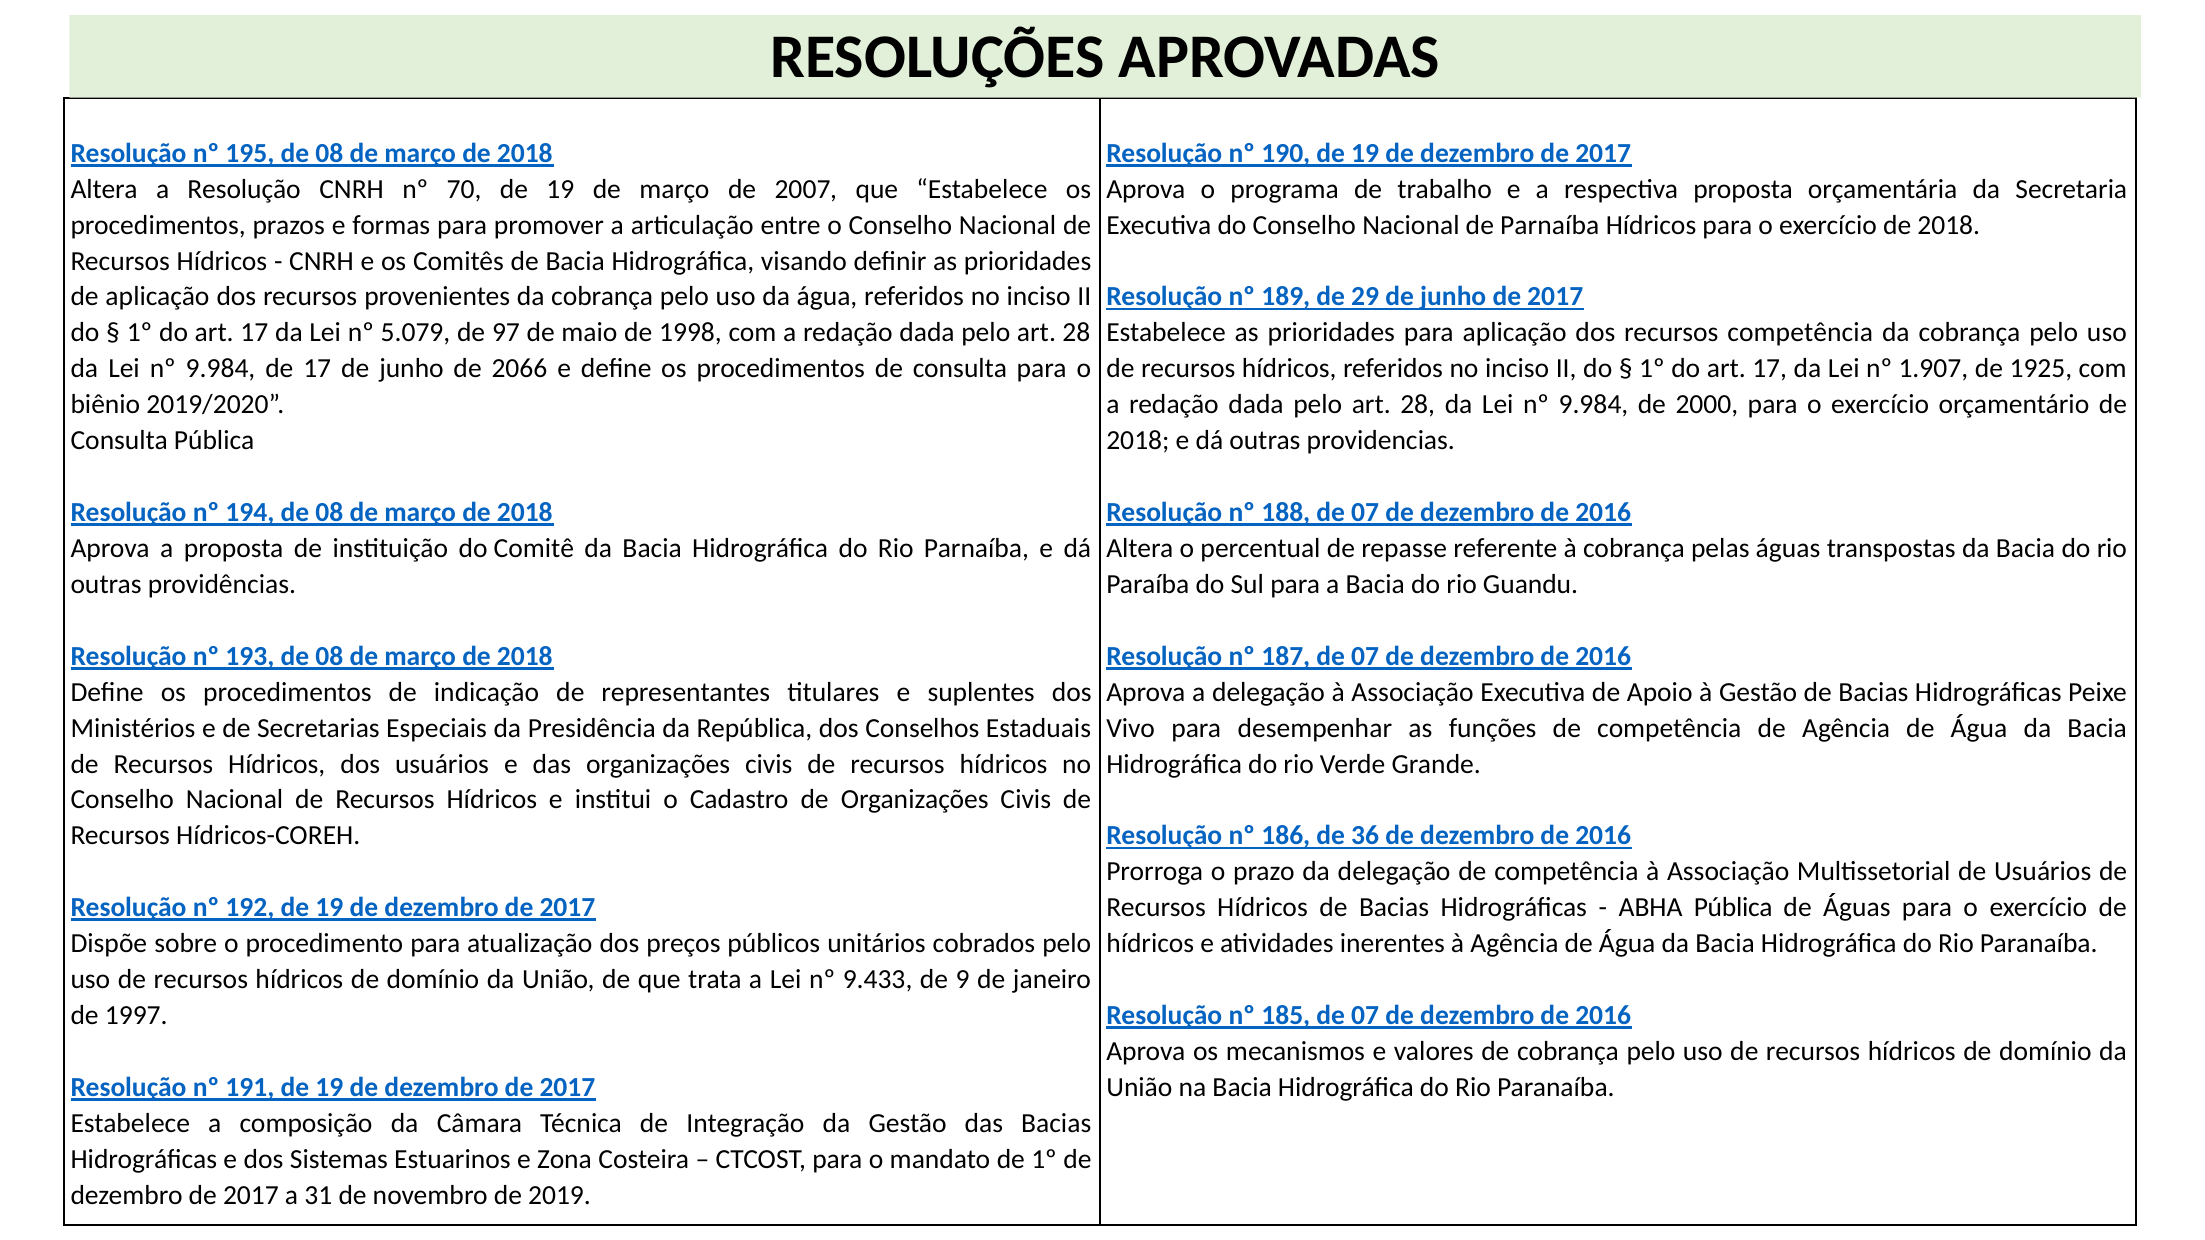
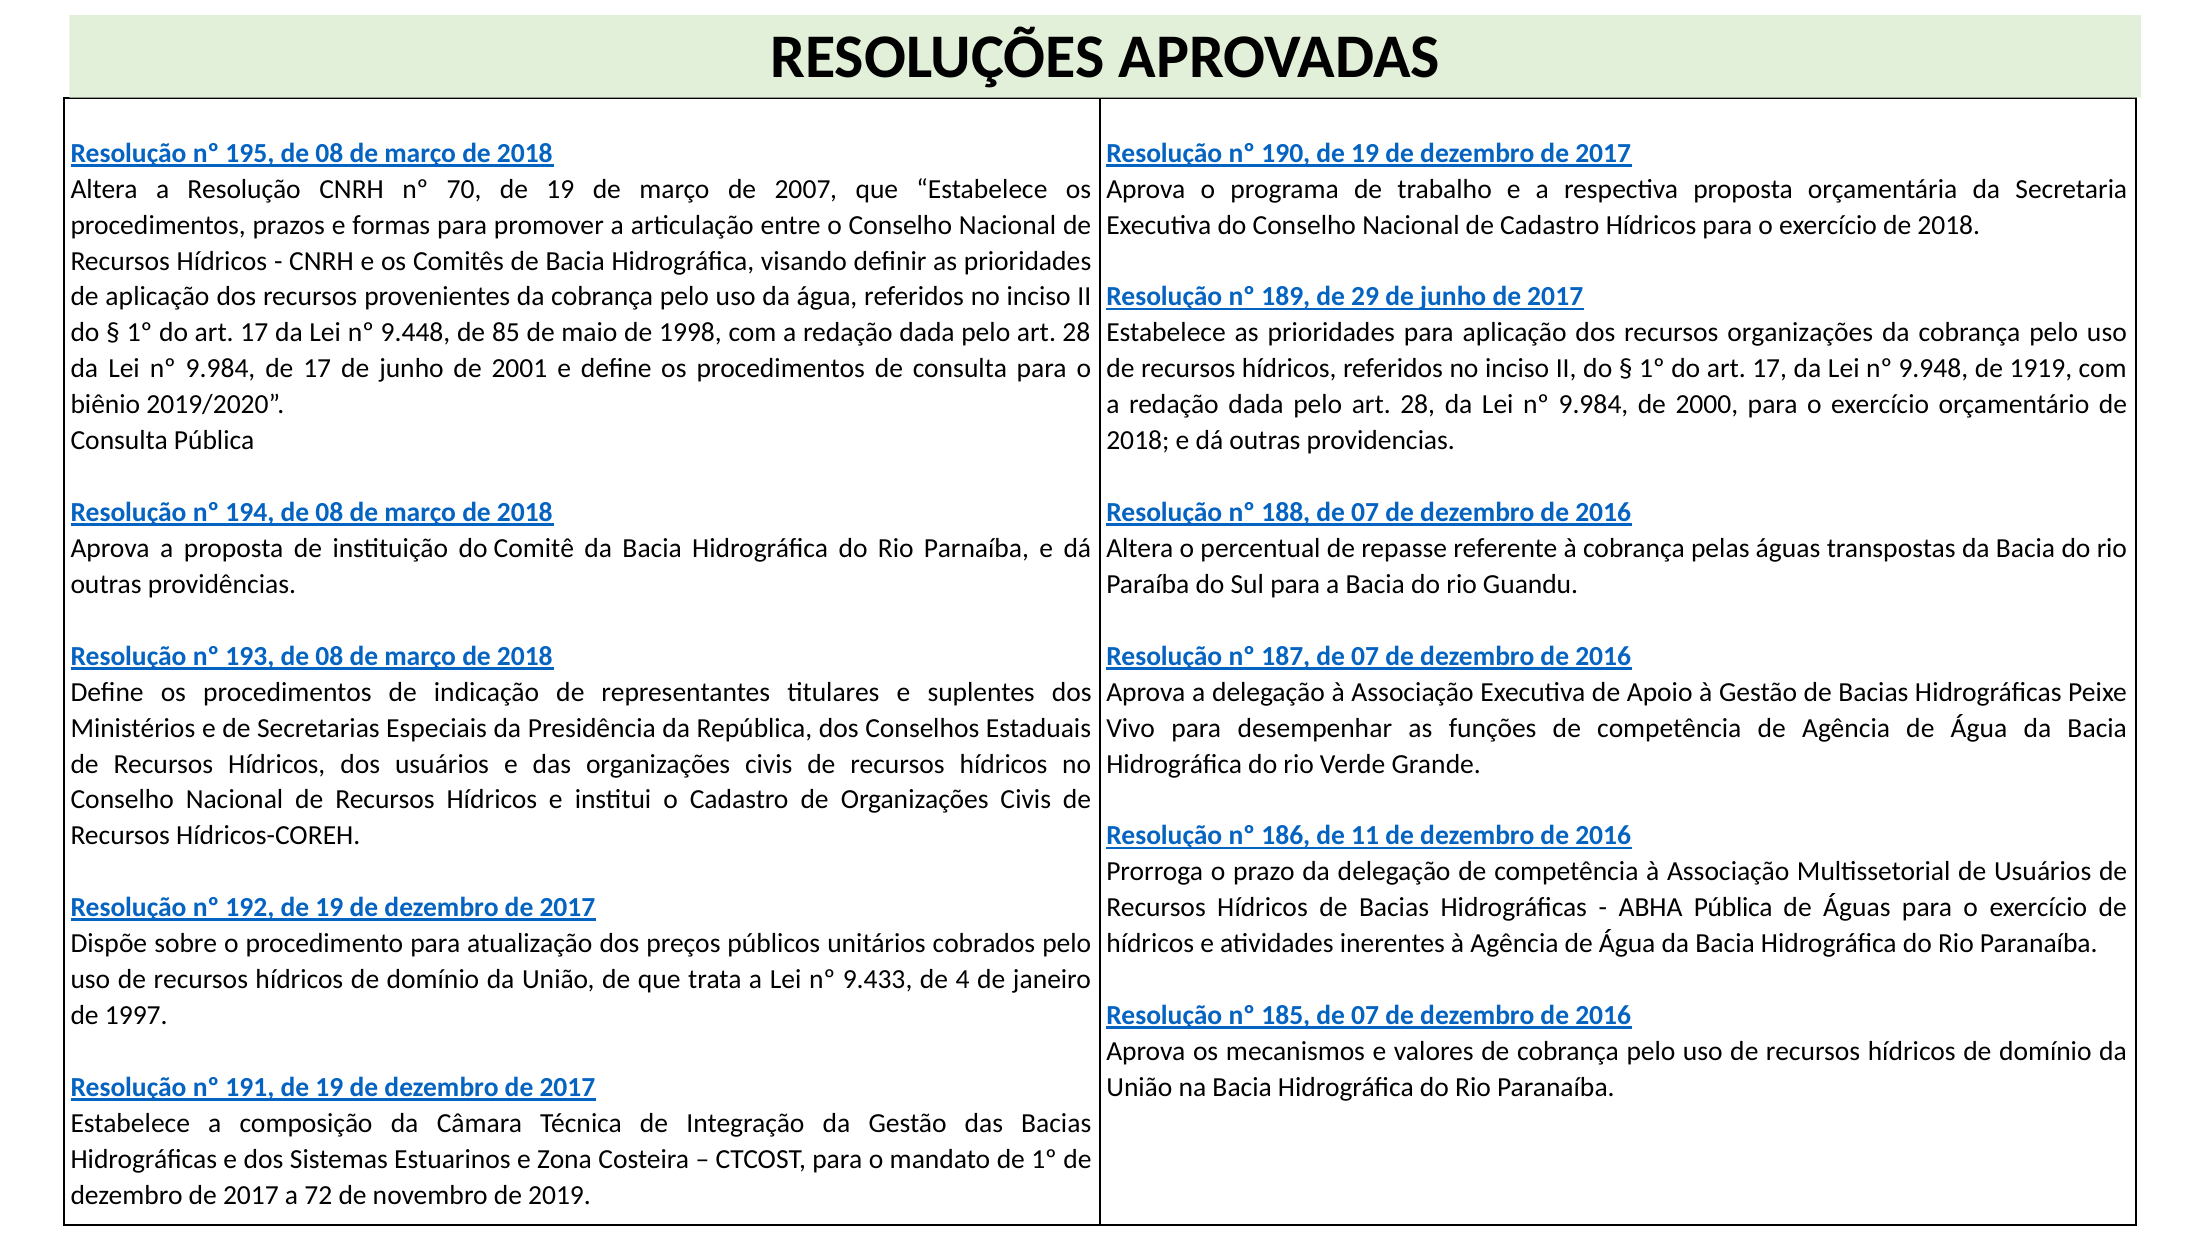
de Parnaíba: Parnaíba -> Cadastro (1550, 225)
5.079: 5.079 -> 9.448 (416, 333)
97: 97 -> 85 (506, 333)
recursos competência: competência -> organizações (1800, 333)
2066: 2066 -> 2001 (519, 369)
1.907: 1.907 -> 9.948 (1933, 369)
1925: 1925 -> 1919 (2041, 369)
36: 36 -> 11 (1365, 836)
9: 9 -> 4 (963, 980)
31: 31 -> 72 (318, 1195)
